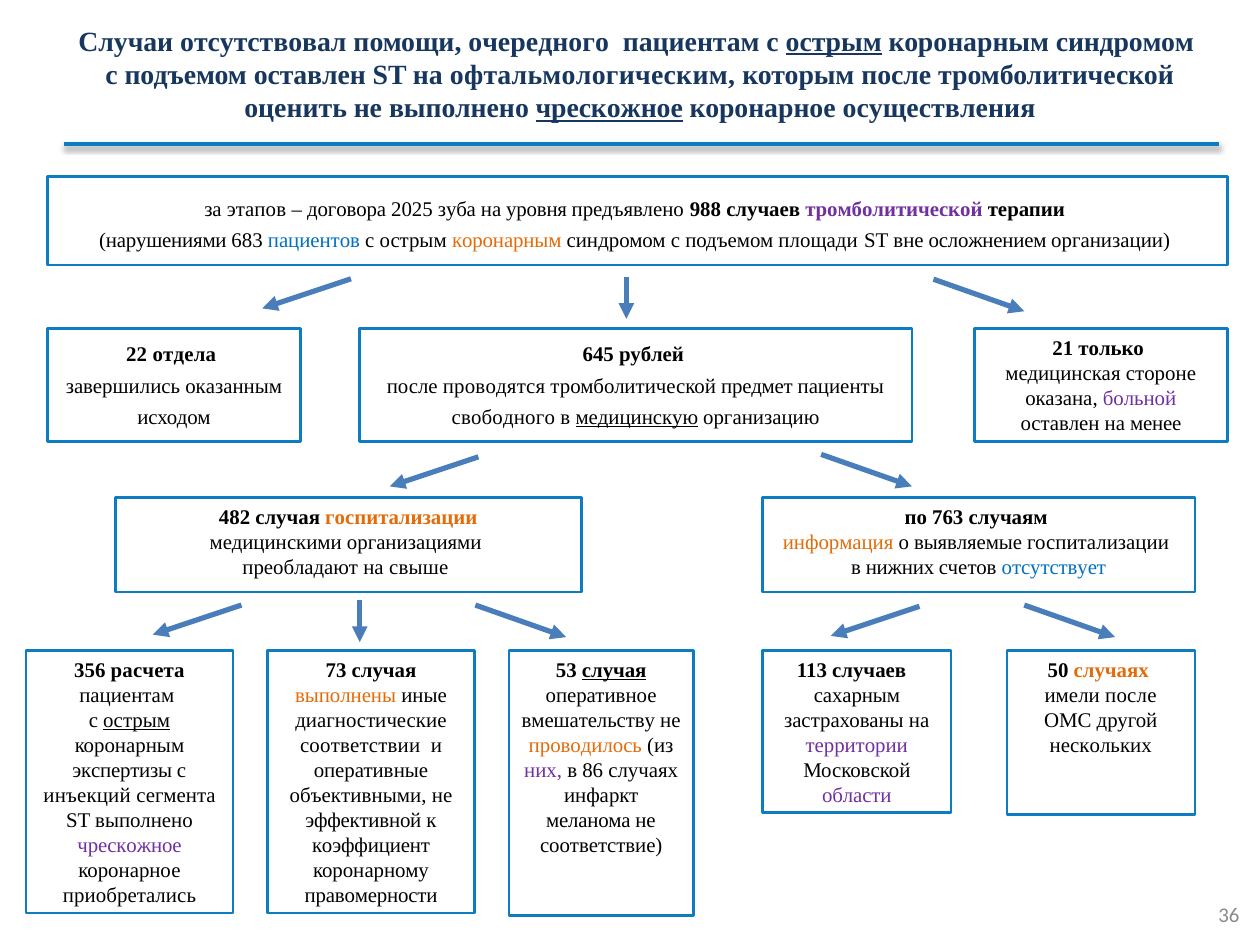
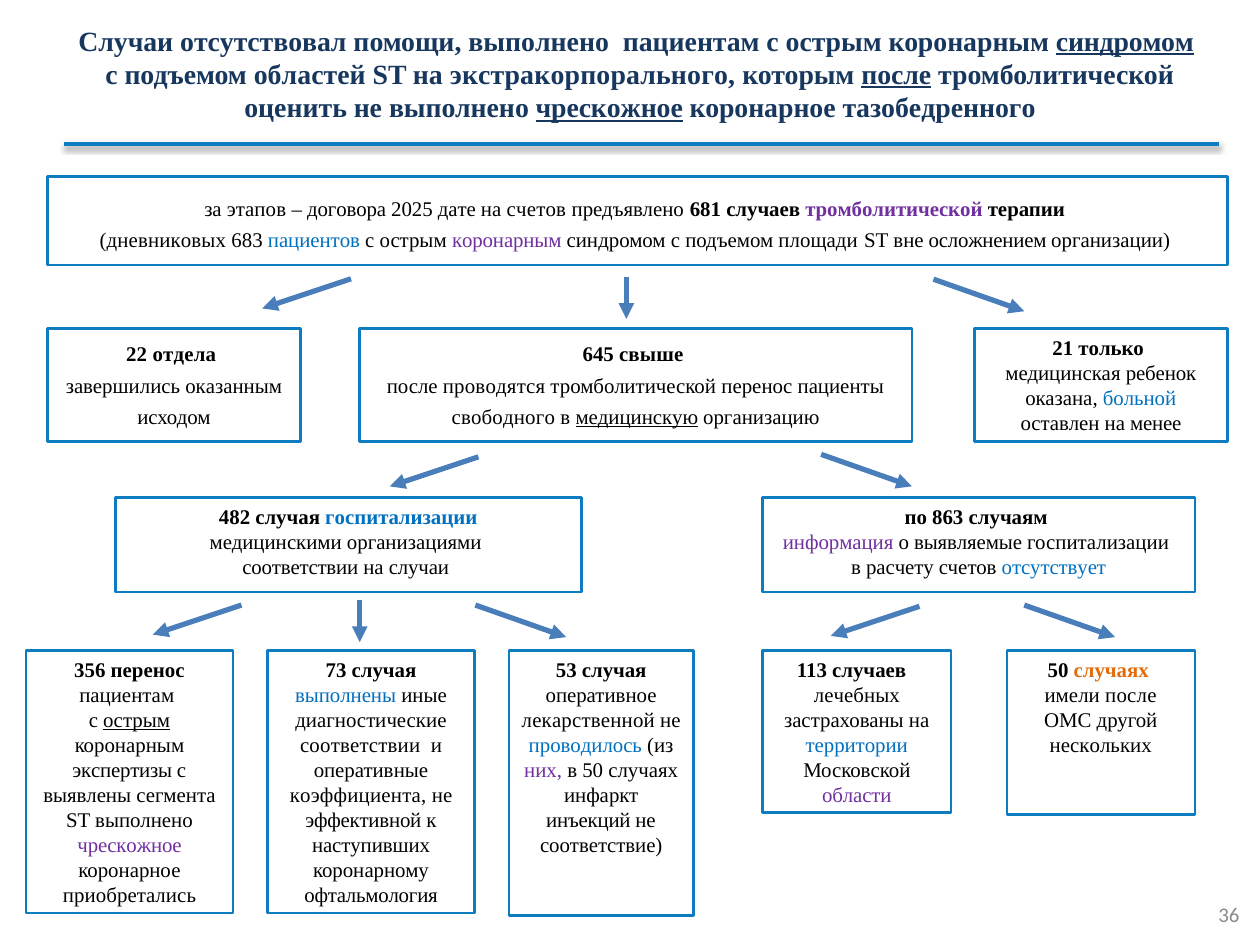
помощи очередного: очередного -> выполнено (539, 42)
острым underline: present -> none (834, 42)
синдромом underline: none -> present (1125, 42)
подъемом оставлен: оставлен -> областей (310, 75)
офтальмологическим: офтальмологическим -> экстракорпорального (592, 75)
после underline: none -> present (896, 75)
осуществления: осуществления -> тазобедренного (939, 109)
зуба: зуба -> дате (457, 210)
на уровня: уровня -> счетов (536, 210)
988: 988 -> 681 (705, 210)
нарушениями: нарушениями -> дневниковых (163, 241)
коронарным colour: orange -> purple (507, 241)
рублей: рублей -> свыше (651, 355)
стороне: стороне -> ребенок (1161, 374)
тромболитической предмет: предмет -> перенос (757, 386)
больной colour: purple -> blue (1140, 399)
госпитализации colour: orange -> blue (401, 517)
763: 763 -> 863 (948, 517)
информация colour: orange -> purple (838, 543)
преобладают: преобладают -> соответствии (300, 568)
на свыше: свыше -> случаи (419, 568)
нижних: нижних -> расчету (900, 568)
356 расчета: расчета -> перенос (148, 670)
случая underline: present -> none (614, 670)
выполнены colour: orange -> blue (346, 695)
сахарным: сахарным -> лечебных (857, 695)
вмешательству: вмешательству -> лекарственной (588, 720)
проводилось colour: orange -> blue (585, 745)
территории colour: purple -> blue (857, 745)
в 86: 86 -> 50 (593, 770)
инъекций: инъекций -> выявлены (87, 796)
объективными: объективными -> коэффициента (358, 796)
меланома: меланома -> инъекций (588, 821)
коэффициент: коэффициент -> наступивших (371, 846)
правомерности: правомерности -> офтальмология (371, 896)
